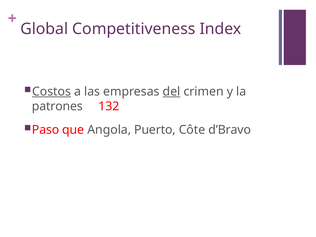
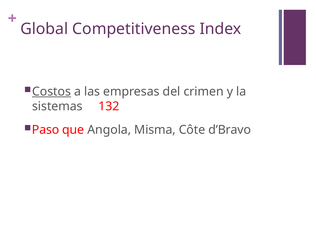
del underline: present -> none (172, 92)
patrones: patrones -> sistemas (57, 106)
Puerto: Puerto -> Misma (155, 130)
